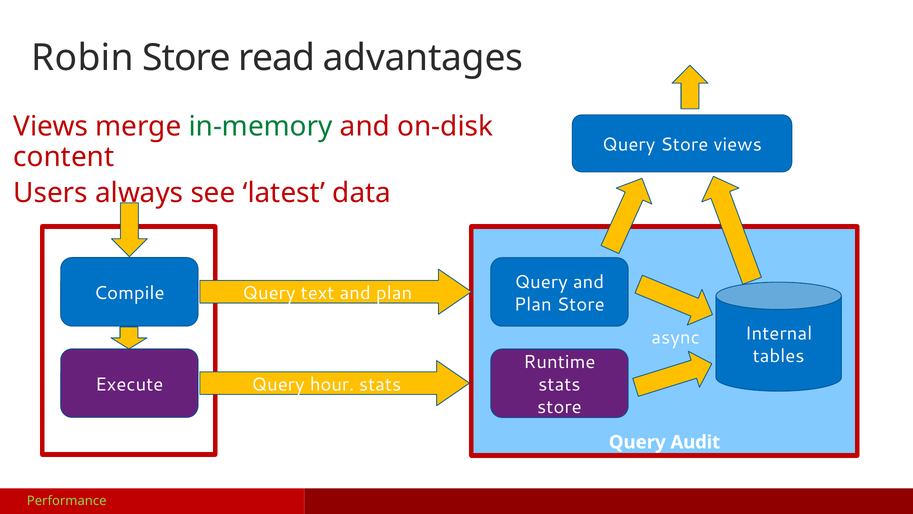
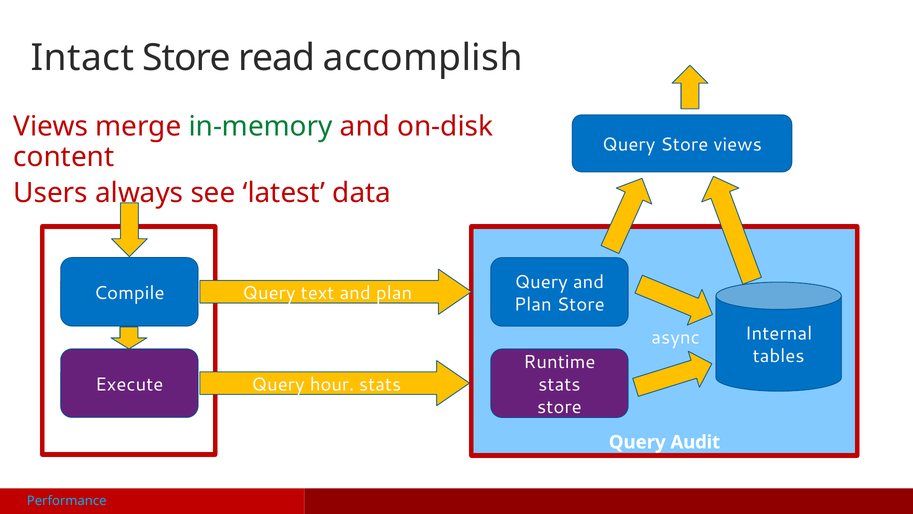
Robin: Robin -> Intact (83, 58)
advantages: advantages -> accomplish (423, 58)
Performance colour: light green -> light blue (67, 500)
